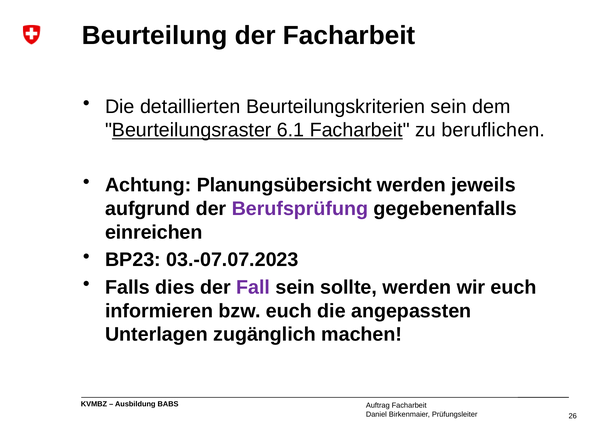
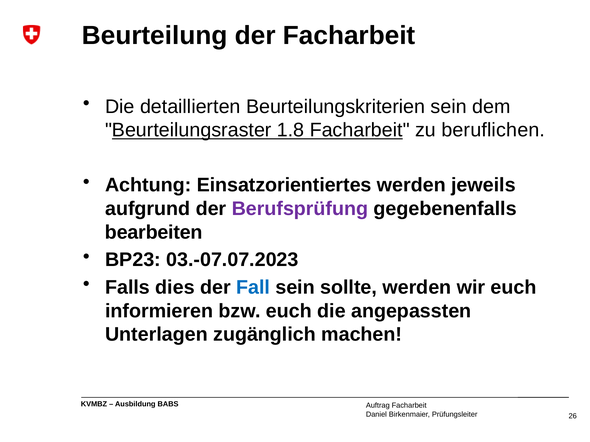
6.1: 6.1 -> 1.8 (291, 130)
Planungsübersicht: Planungsübersicht -> Einsatzorientiertes (284, 185)
einreichen: einreichen -> bearbeiten (154, 233)
Fall colour: purple -> blue (253, 288)
